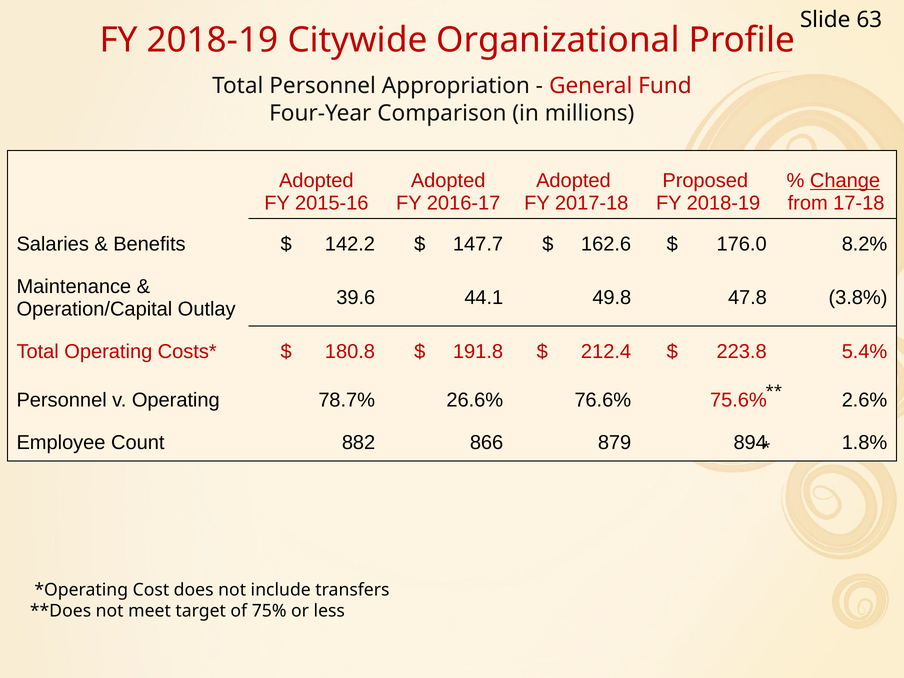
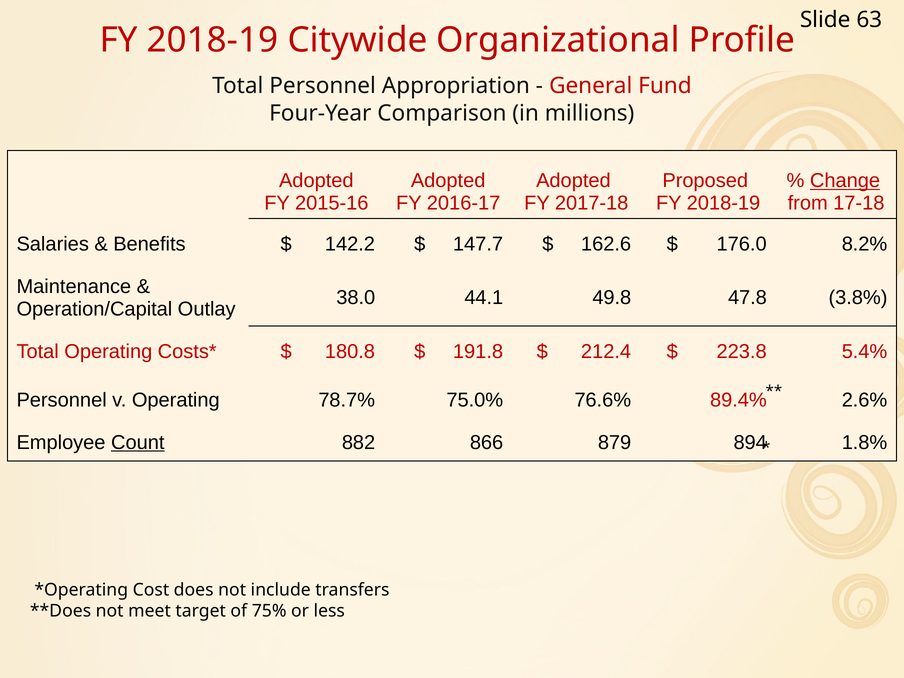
39.6: 39.6 -> 38.0 (356, 298)
26.6%: 26.6% -> 75.0% (475, 400)
75.6%: 75.6% -> 89.4% (738, 400)
Count underline: none -> present (138, 442)
